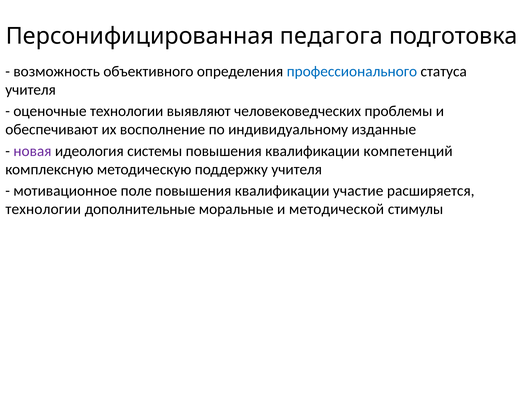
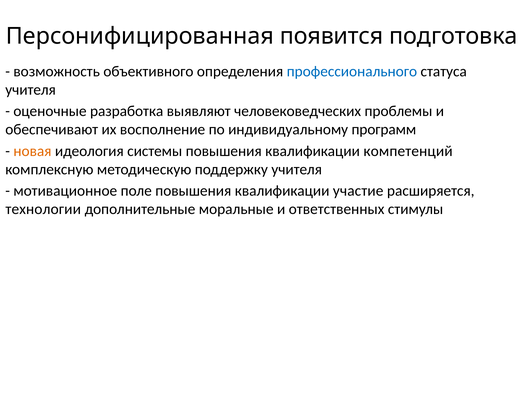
педагога: педагога -> появится (332, 36)
оценочные технологии: технологии -> разработка (127, 111)
изданные: изданные -> программ (384, 130)
новая colour: purple -> orange (32, 151)
методической: методической -> ответственных (337, 209)
